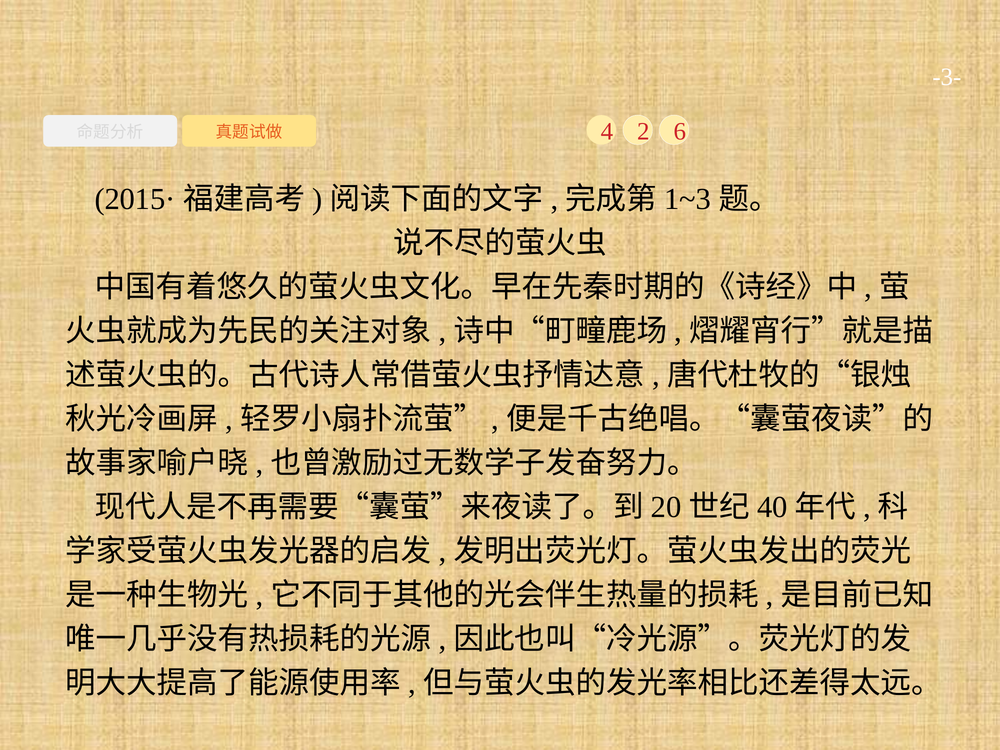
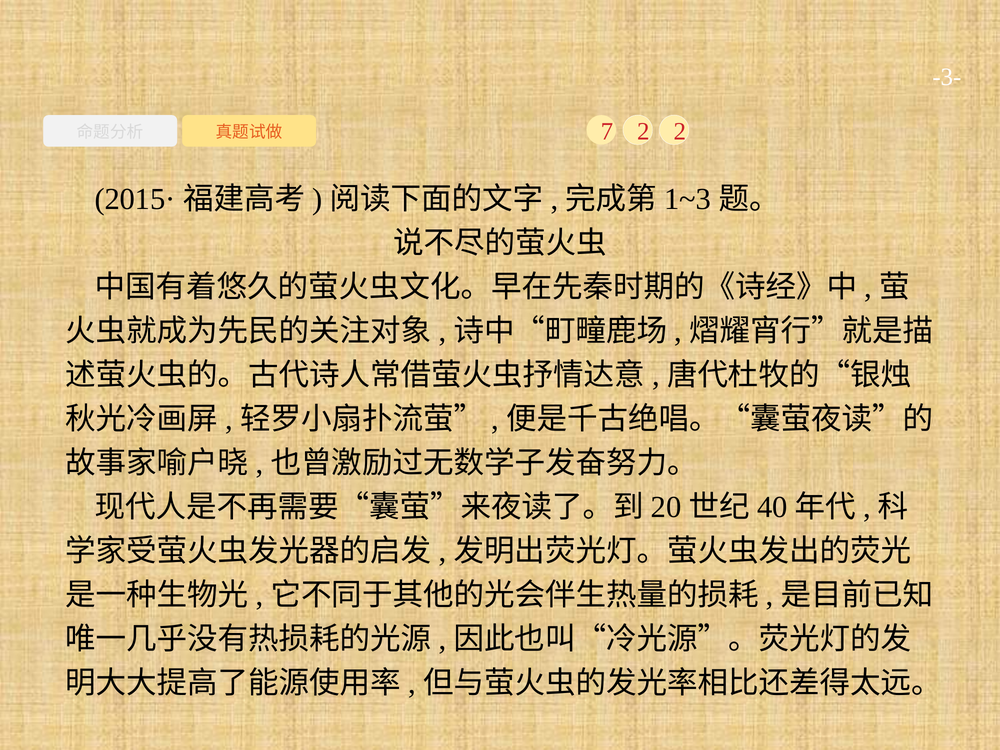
4: 4 -> 7 (607, 132)
2 6: 6 -> 2 (680, 132)
